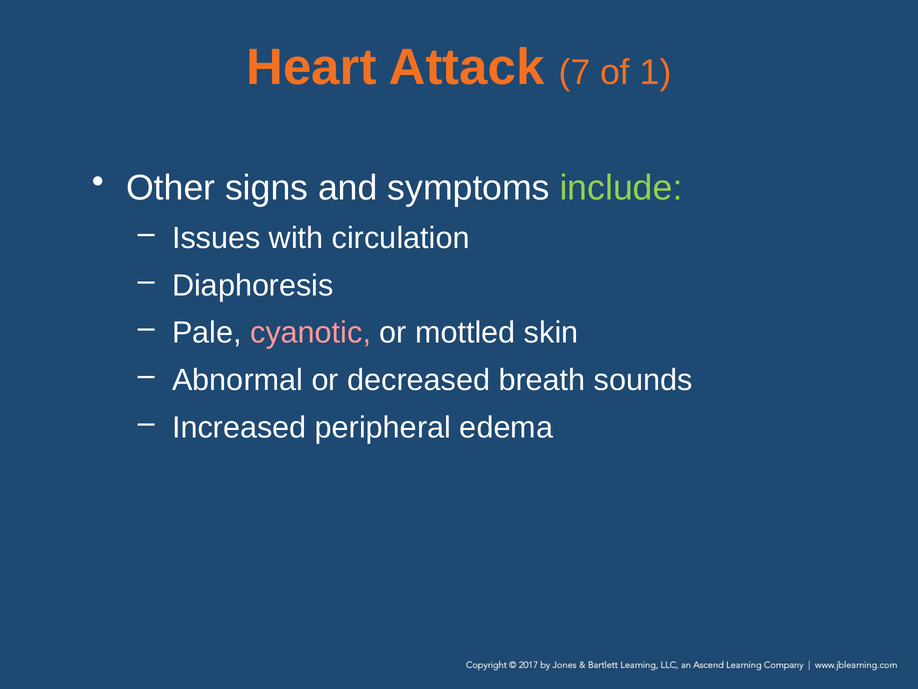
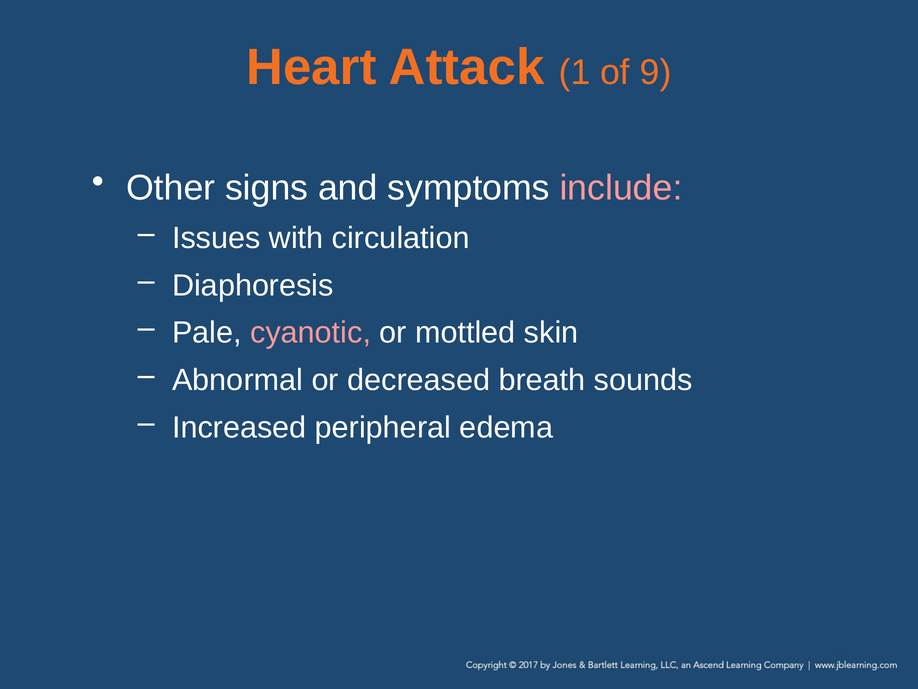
7: 7 -> 1 (575, 73)
1: 1 -> 9 (656, 73)
include colour: light green -> pink (621, 188)
